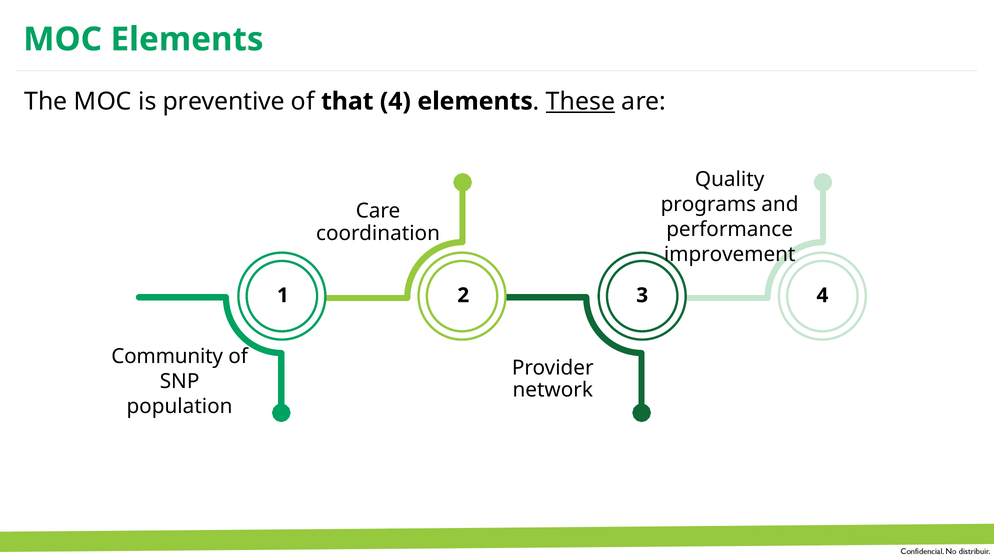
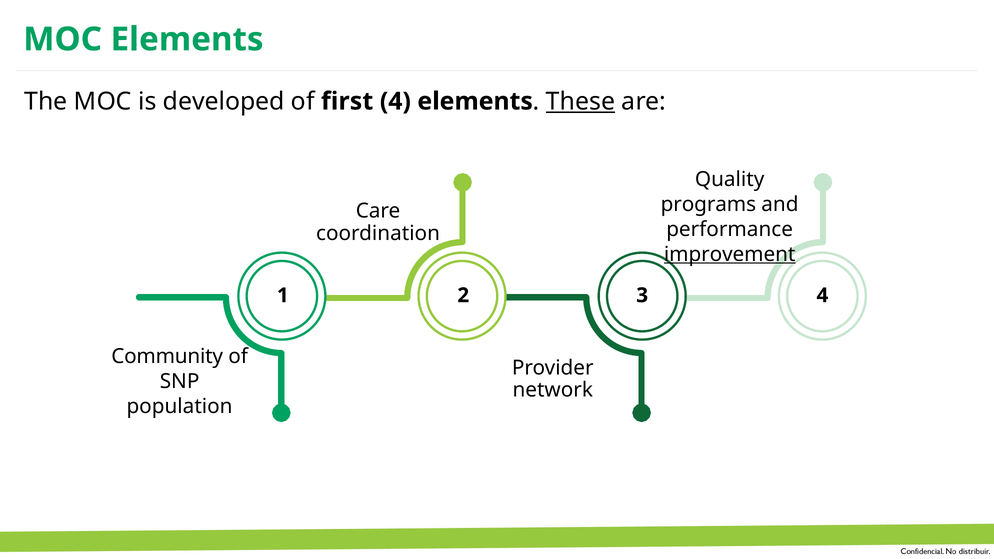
preventive: preventive -> developed (224, 101)
that: that -> first (347, 101)
improvement underline: none -> present (730, 254)
